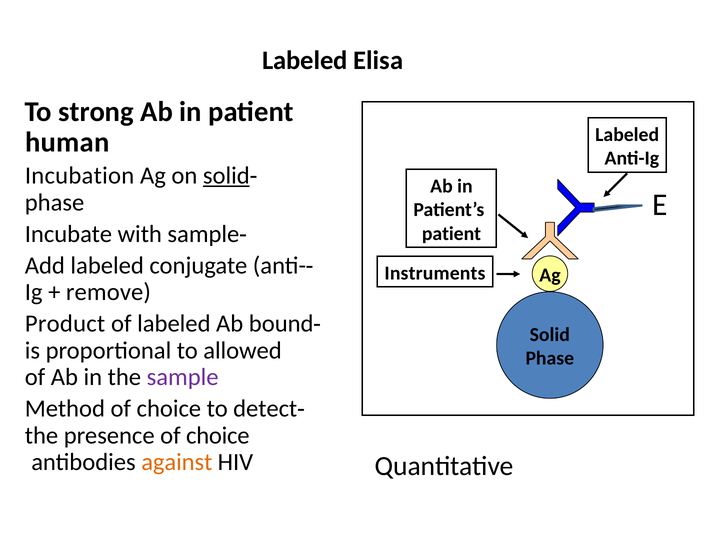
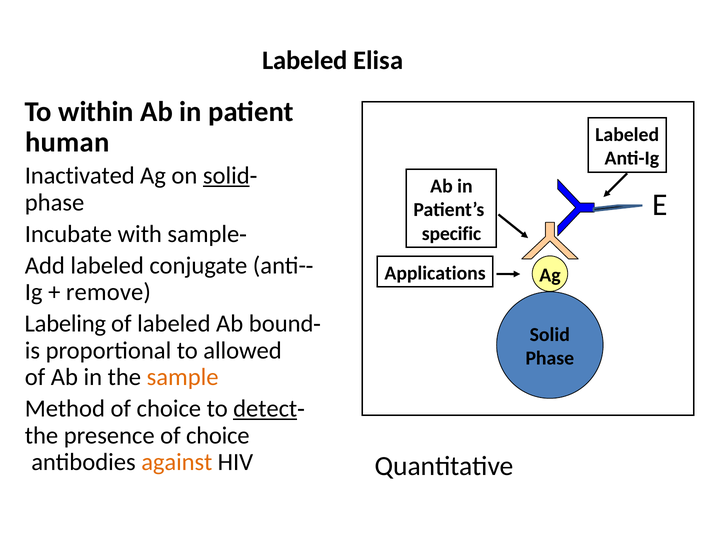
strong: strong -> within (96, 111)
Incubation: Incubation -> Inactivated (80, 176)
patient: patient -> specific (452, 233)
Instruments: Instruments -> Applications (435, 273)
Product: Product -> Labeling (65, 324)
sample colour: purple -> orange (183, 377)
detect underline: none -> present (265, 408)
